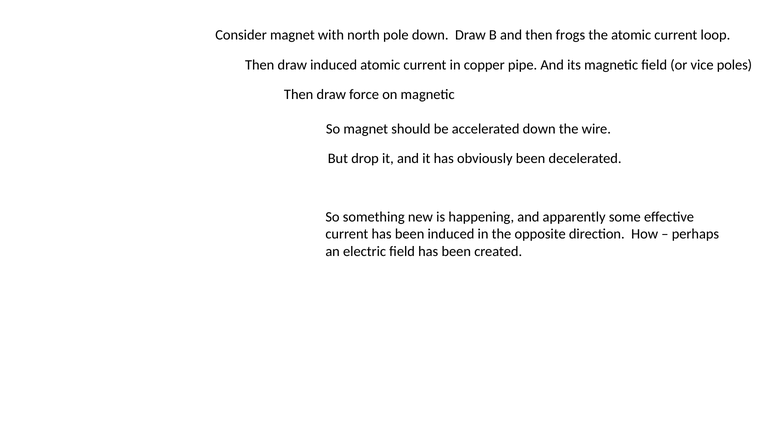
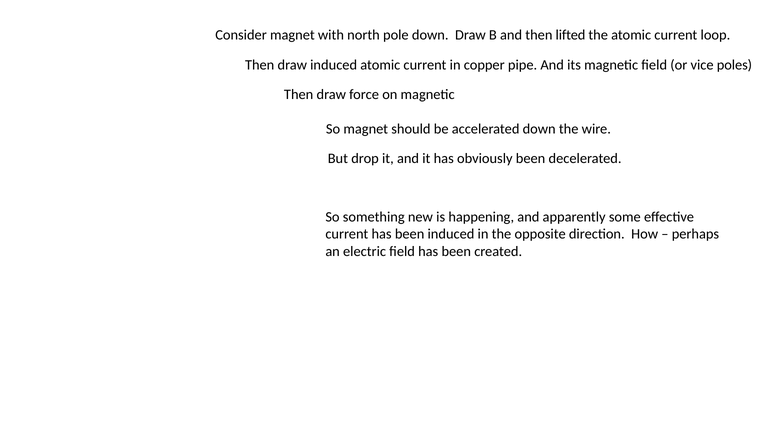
frogs: frogs -> lifted (571, 35)
